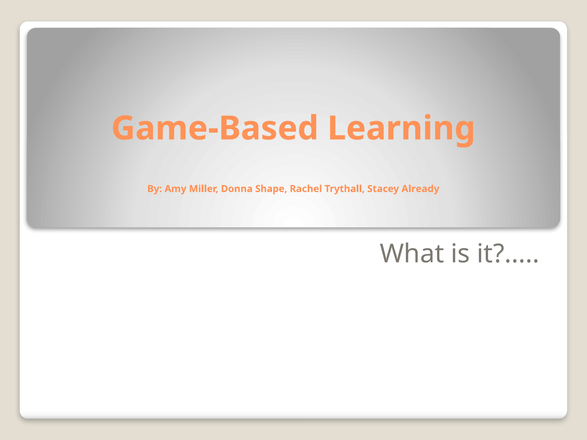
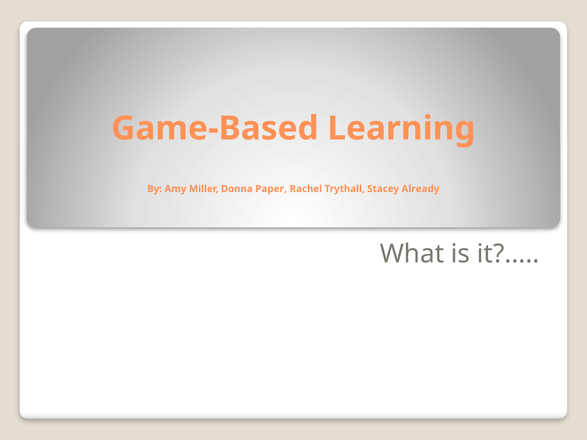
Shape: Shape -> Paper (271, 189)
